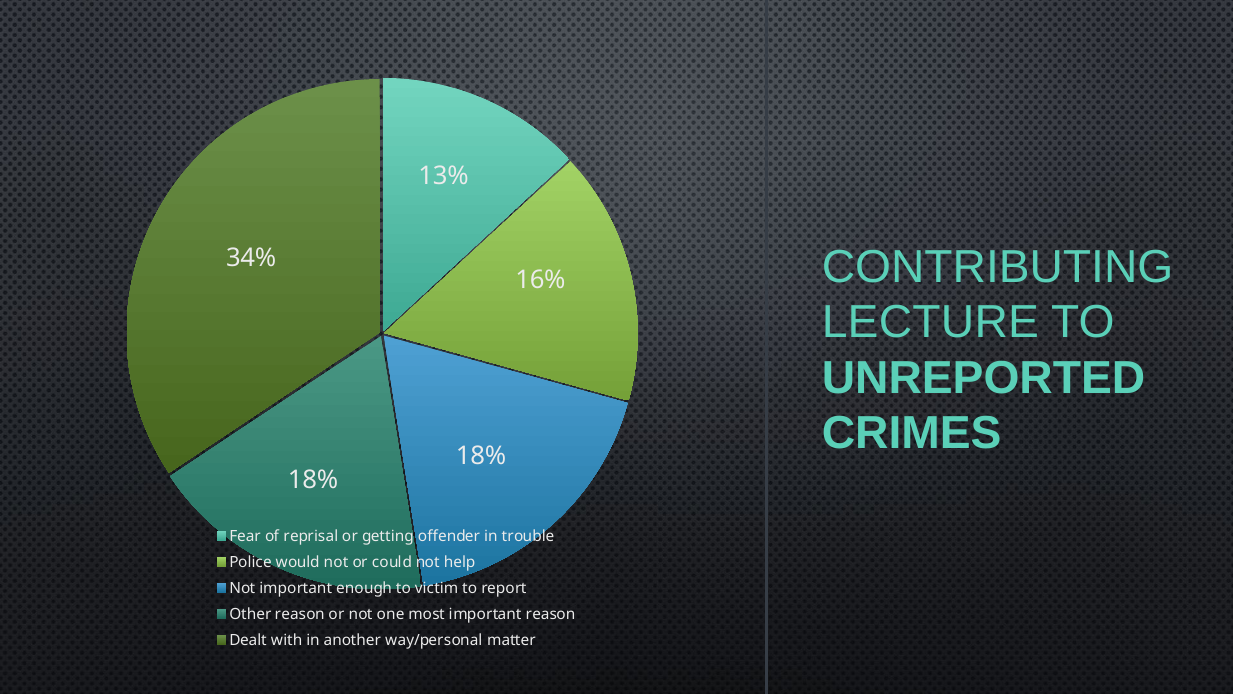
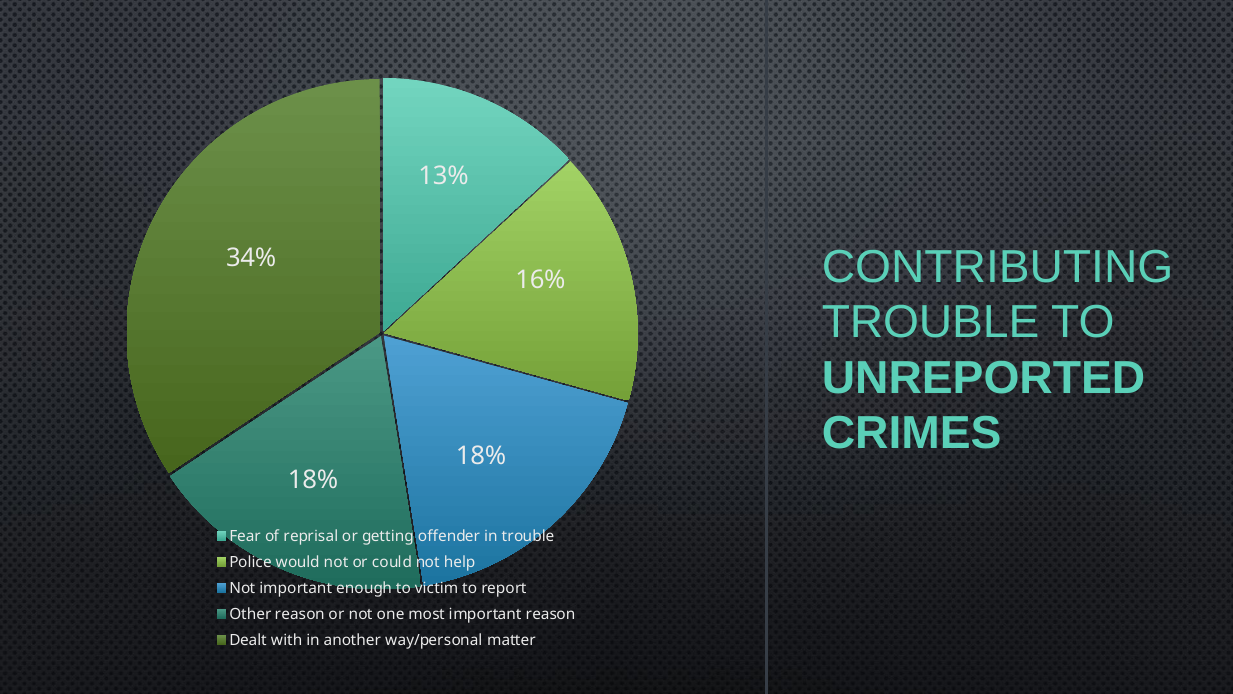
LECTURE: LECTURE -> TROUBLE (931, 322)
